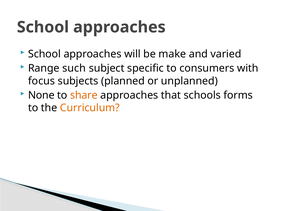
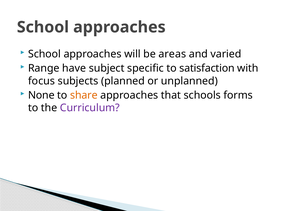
make: make -> areas (172, 54)
such: such -> have (74, 68)
consumers: consumers -> satisfaction (207, 68)
Curriculum colour: orange -> purple (90, 108)
